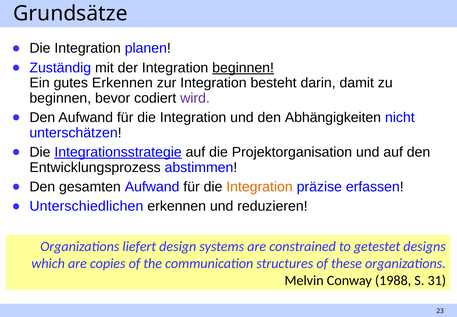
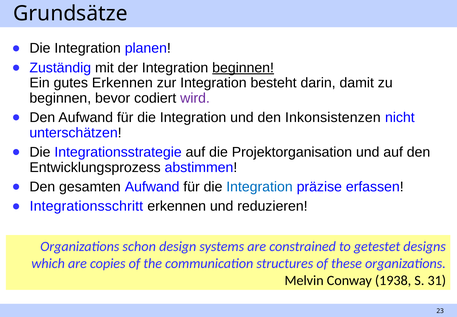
Abhängigkeiten: Abhängigkeiten -> Inkonsistenzen (333, 117)
Integrationsstrategie underline: present -> none (118, 152)
Integration colour: orange -> blue (259, 186)
Unterschiedlichen: Unterschiedlichen -> Integrationsschritt (86, 206)
liefert: liefert -> schon (139, 246)
1988: 1988 -> 1938 (393, 280)
